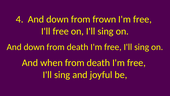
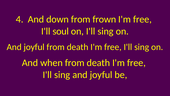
I'll free: free -> soul (61, 31)
down: down -> joyful (34, 47)
